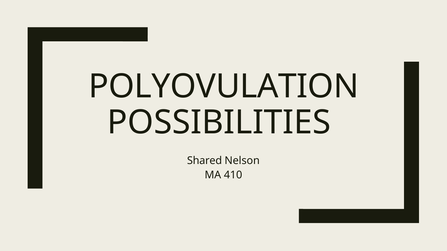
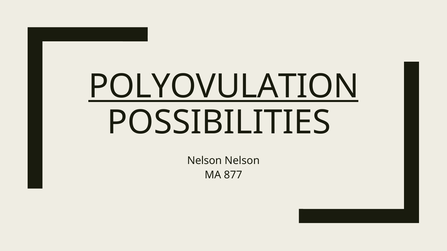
POLYOVULATION underline: none -> present (224, 87)
Shared: Shared -> Nelson (204, 161)
410: 410 -> 877 (233, 175)
